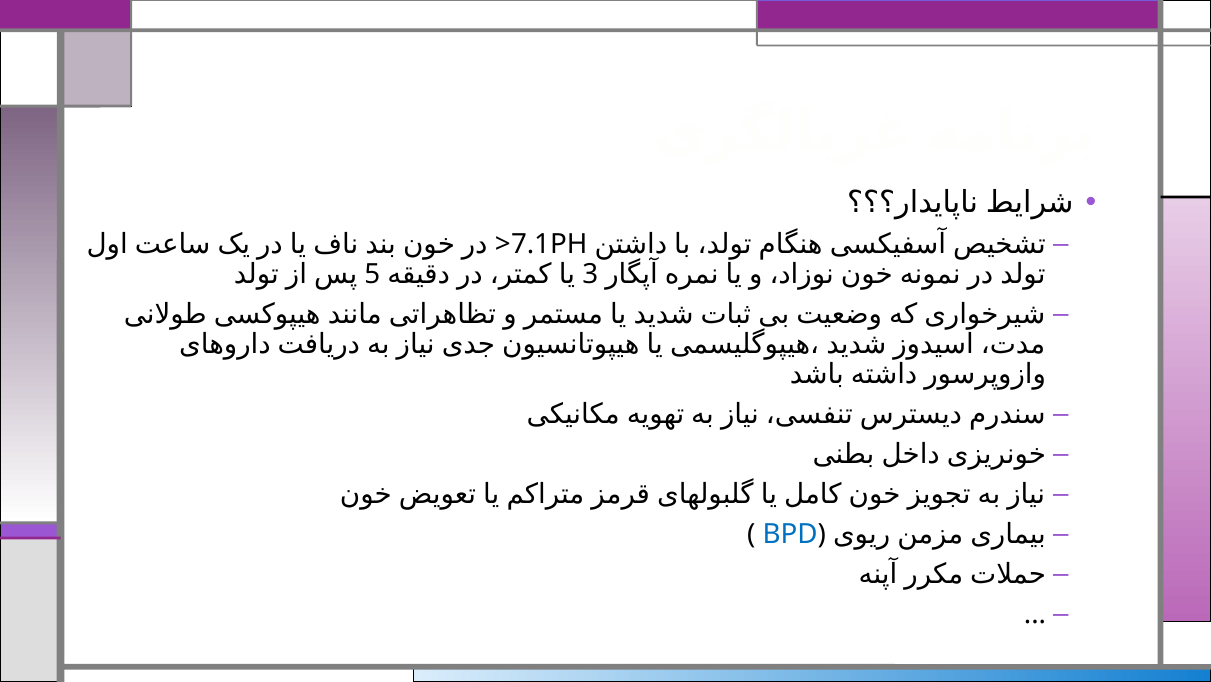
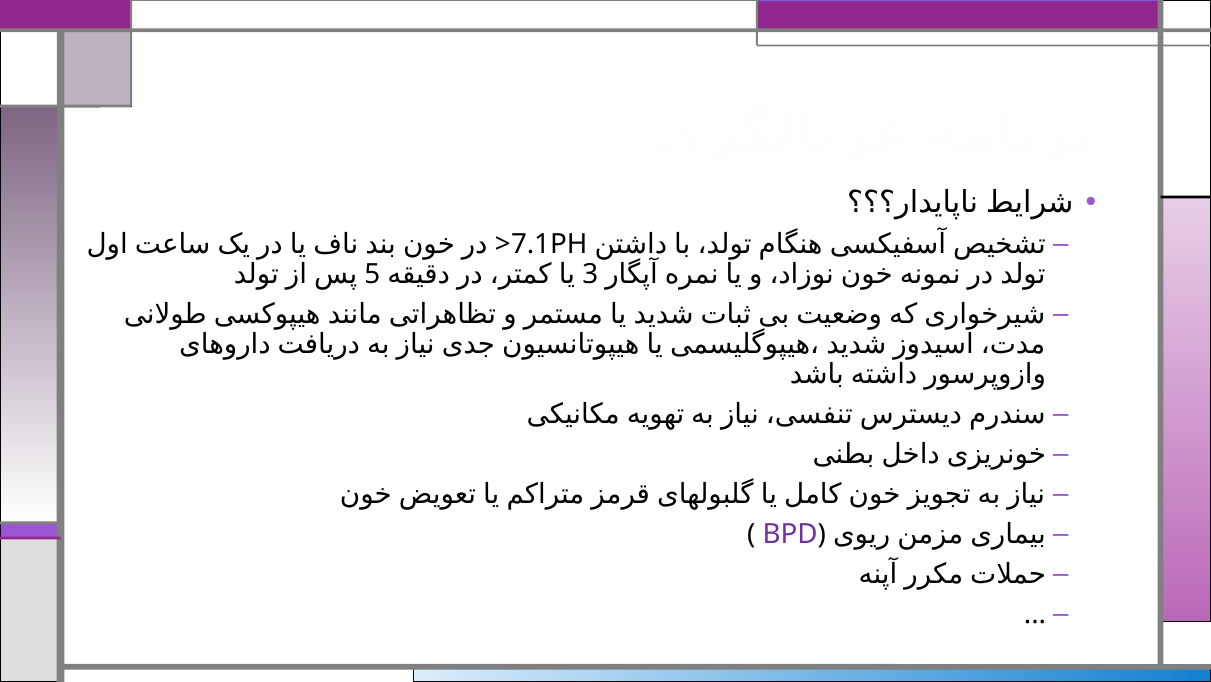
BPD colour: blue -> purple (790, 534)
